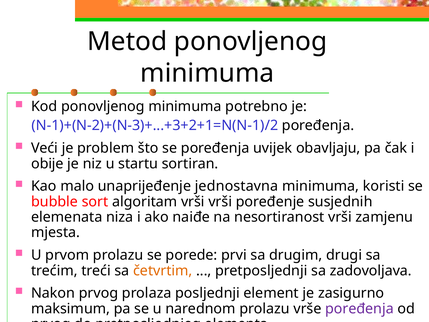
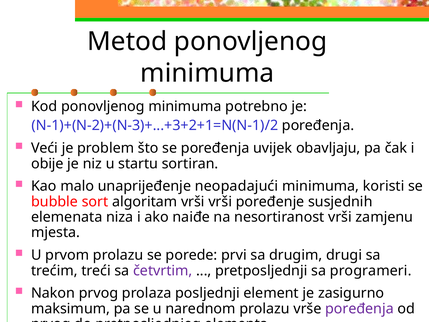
jednostavna: jednostavna -> neopadajući (237, 186)
četvrtim colour: orange -> purple (163, 270)
zadovoljava: zadovoljava -> programeri (371, 270)
